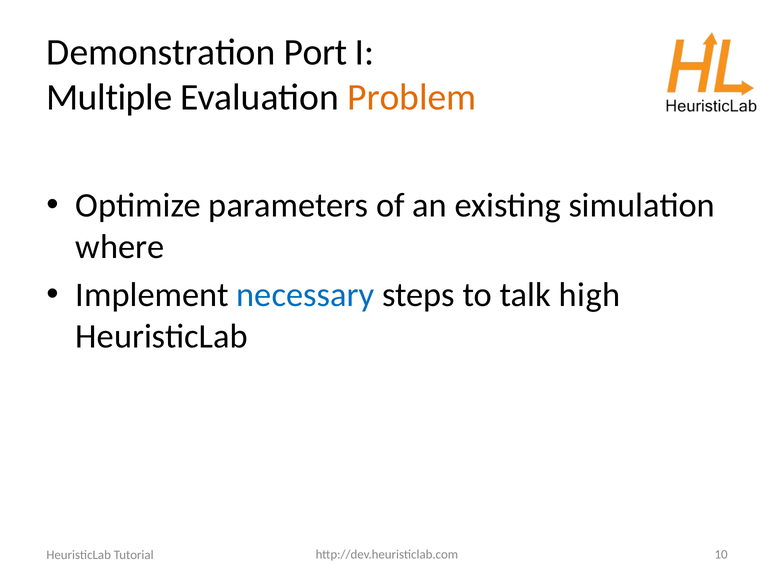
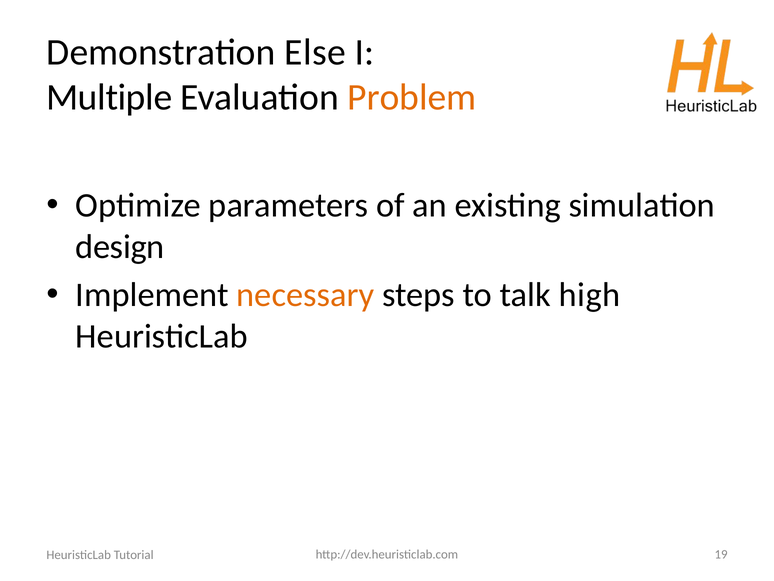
Port: Port -> Else (315, 52)
where: where -> design (120, 247)
necessary colour: blue -> orange (305, 295)
10: 10 -> 19 (721, 554)
